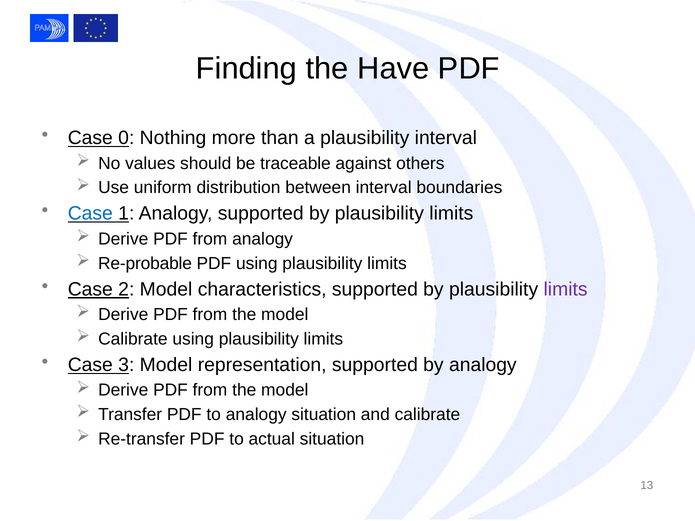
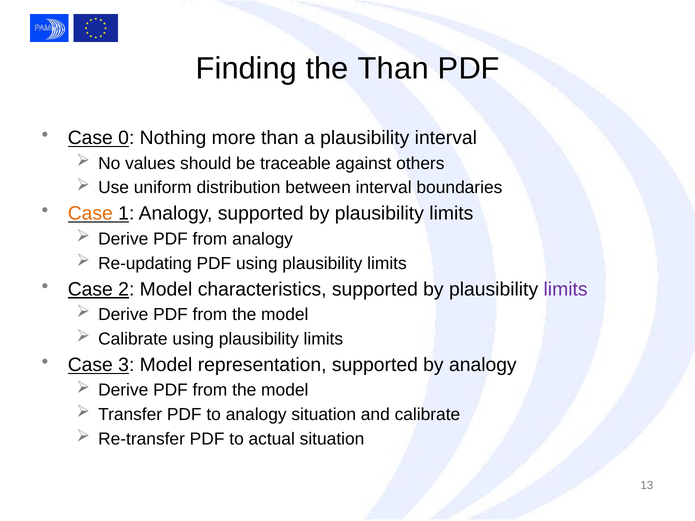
the Have: Have -> Than (393, 68)
Case colour: blue -> orange (90, 214)
Re-probable: Re-probable -> Re-updating (145, 263)
